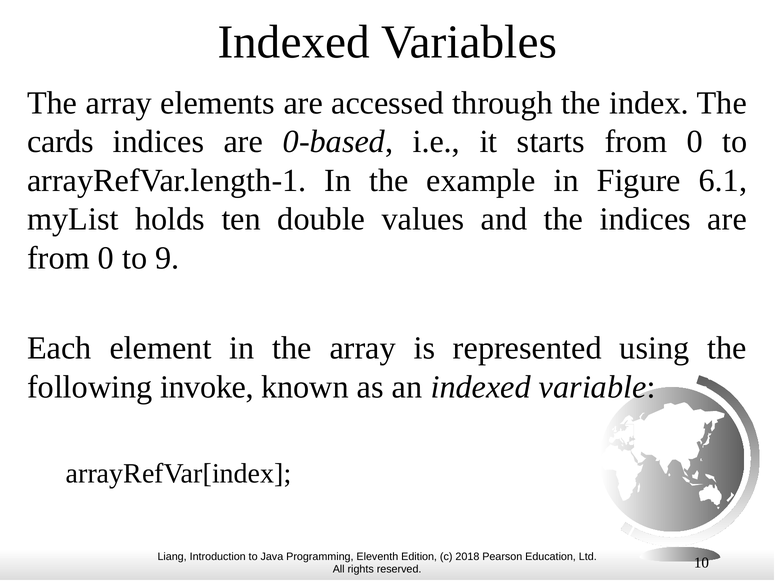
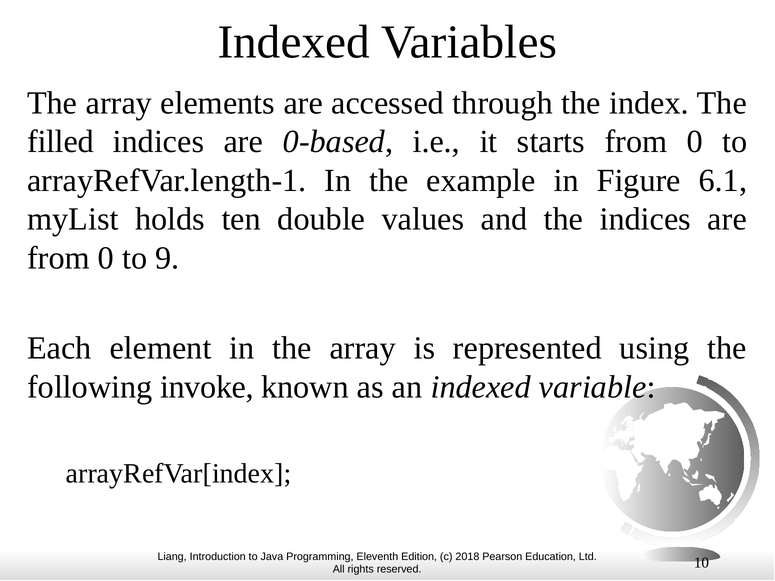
cards: cards -> filled (60, 142)
